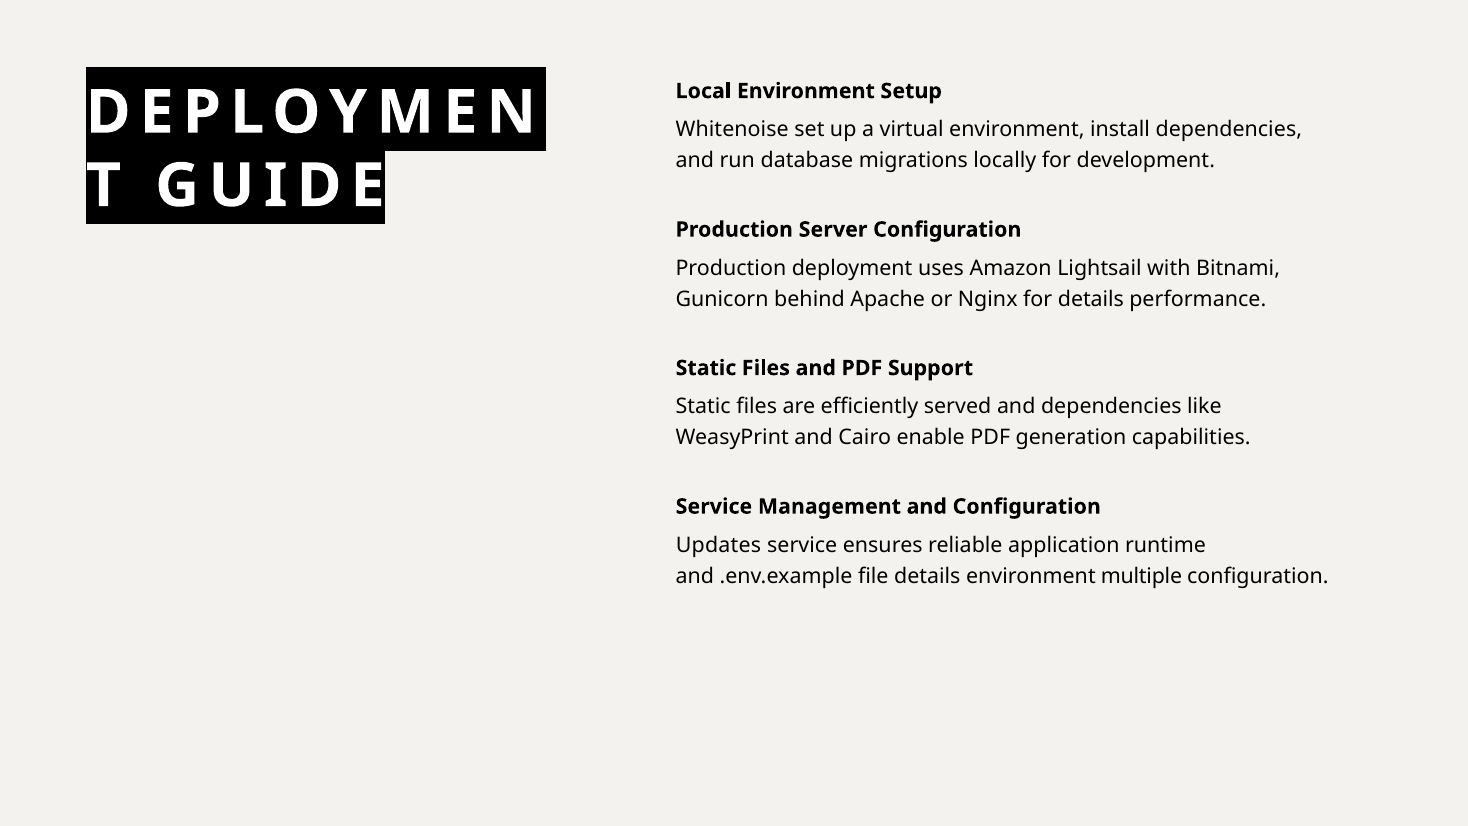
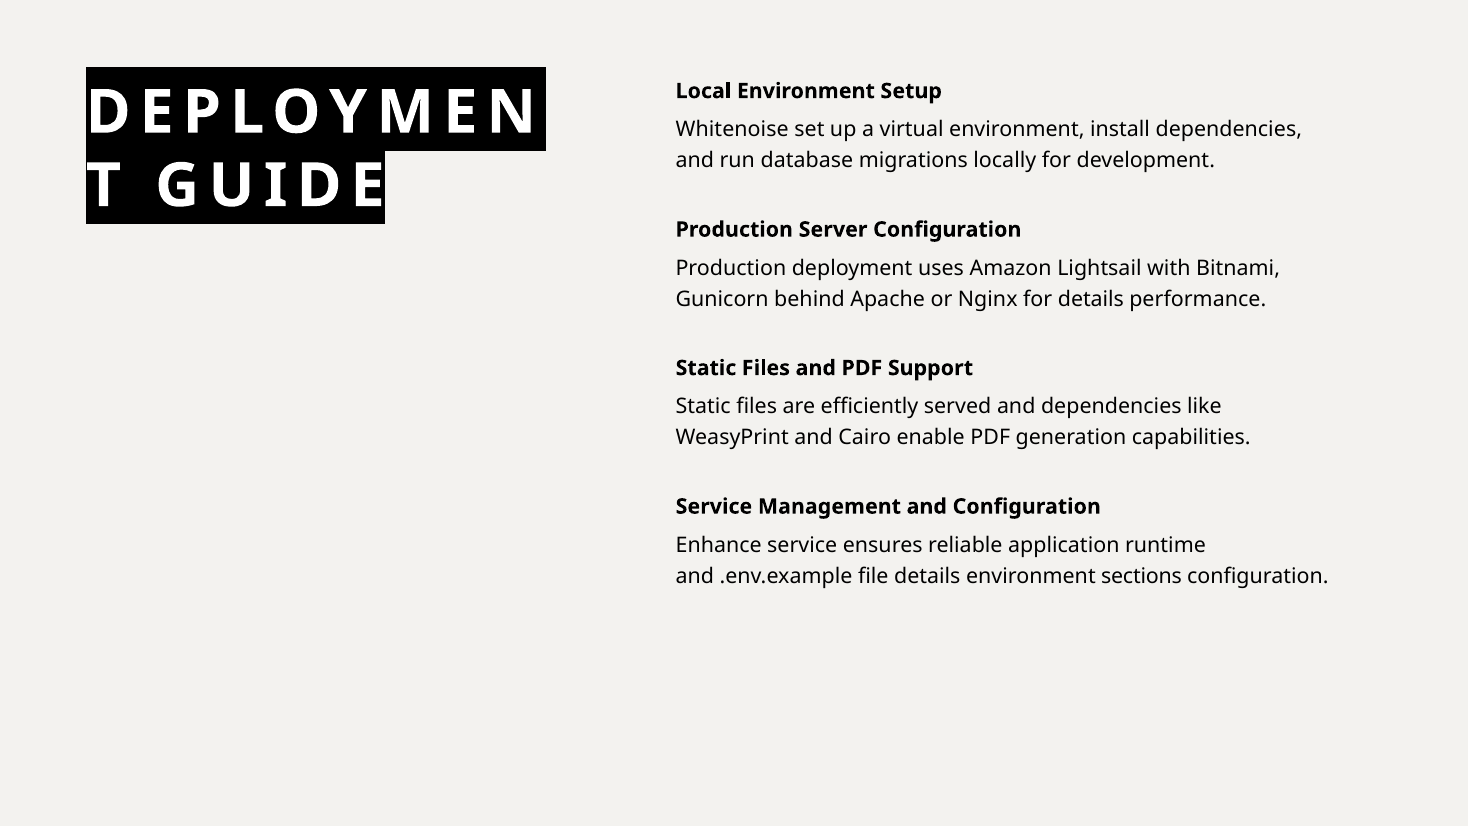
Updates: Updates -> Enhance (719, 545)
multiple: multiple -> sections (1141, 576)
